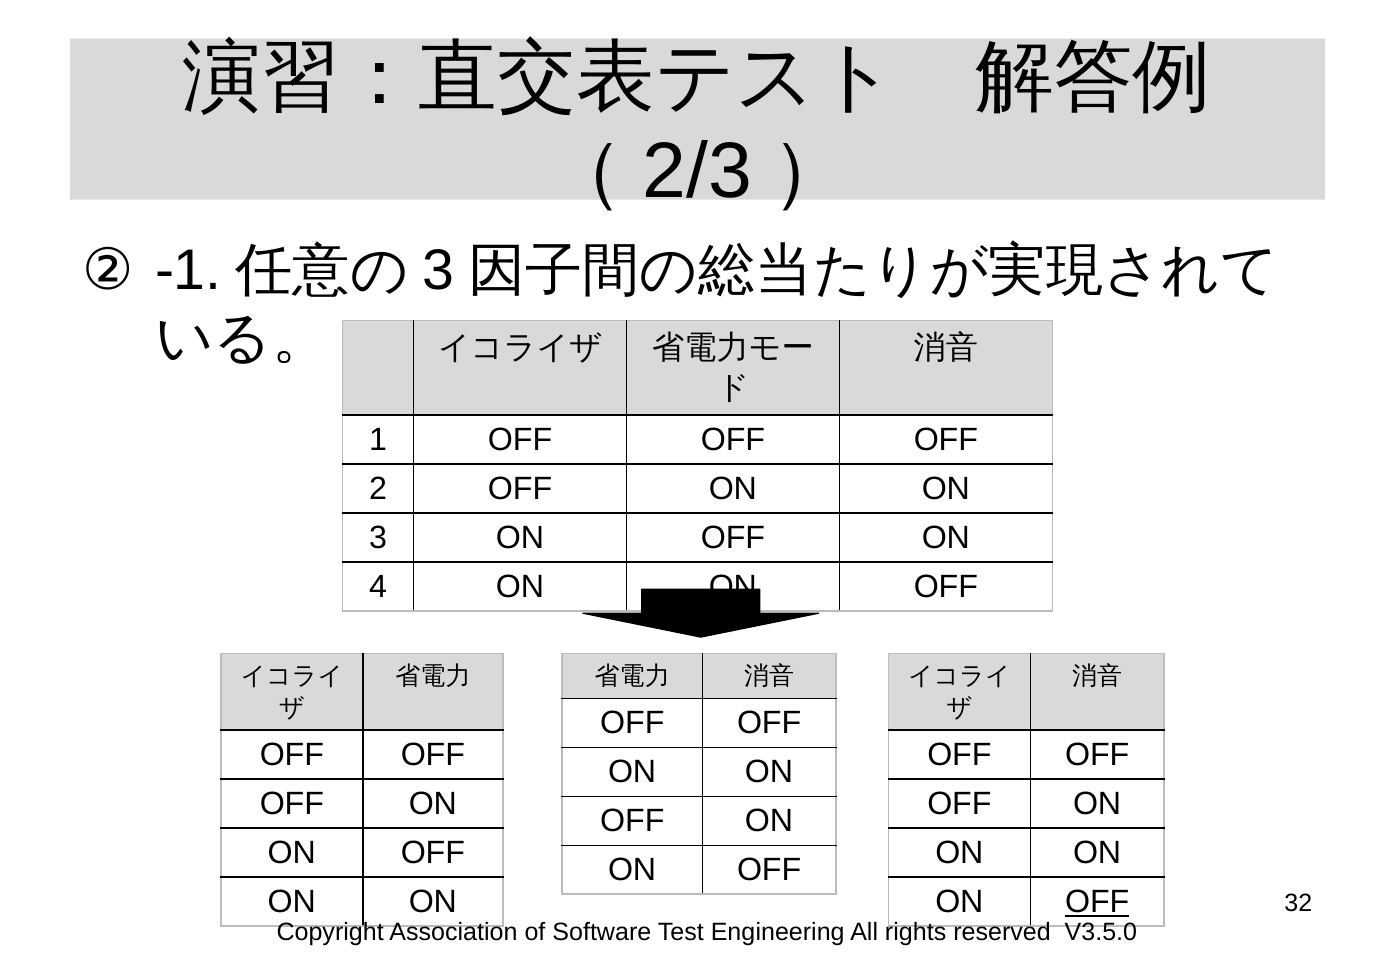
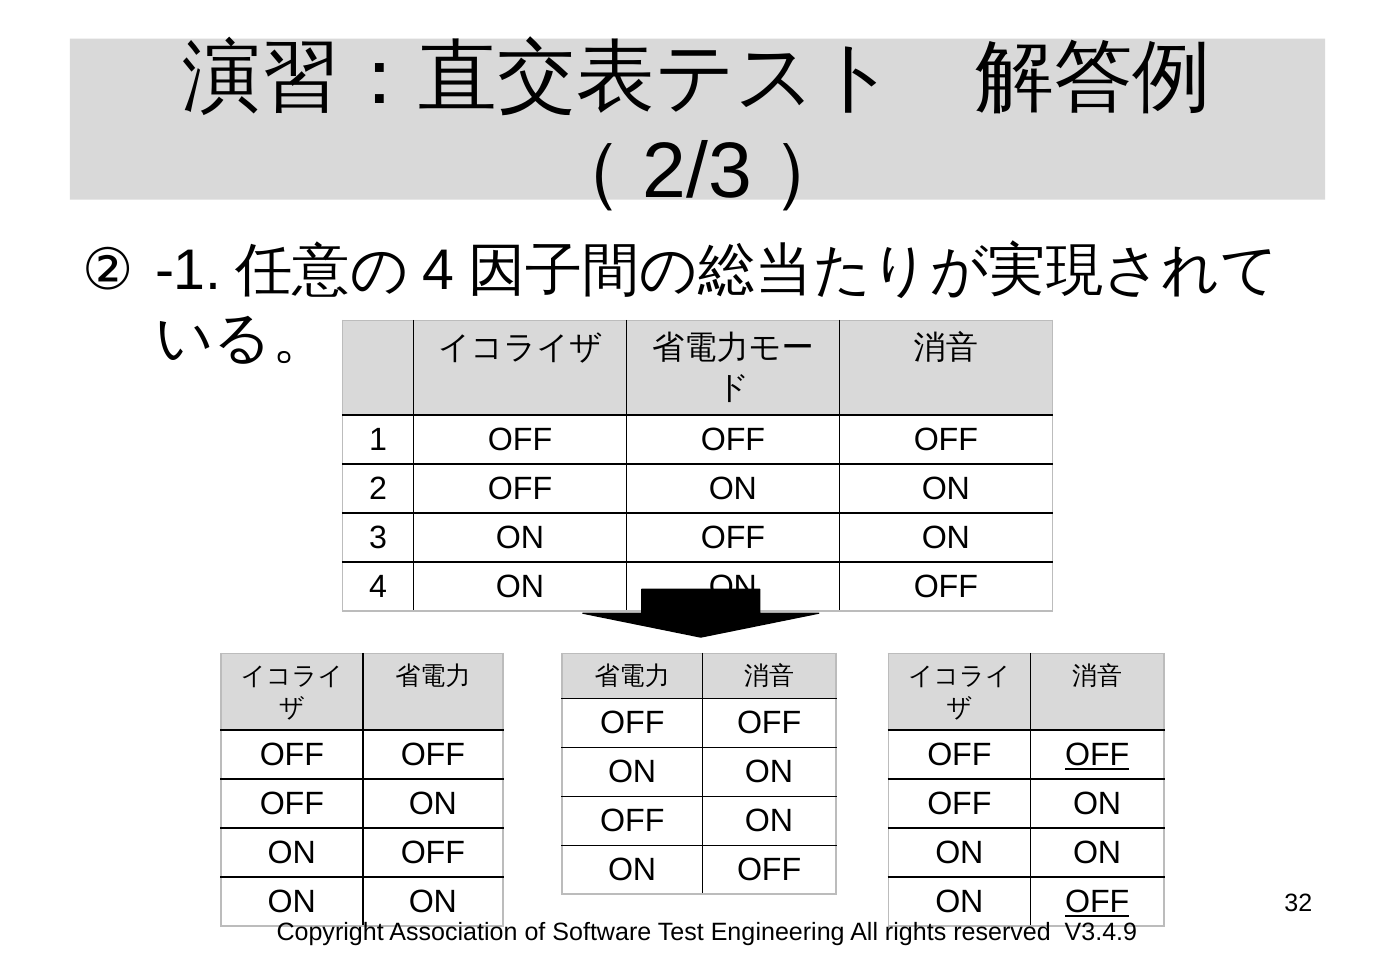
3: 3 -> 4 (438, 270)
OFF underline: none -> present (1097, 755)
V3.5.0: V3.5.0 -> V3.4.9 (1101, 932)
